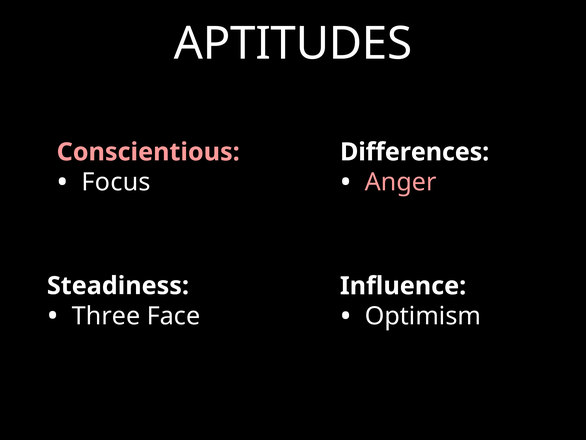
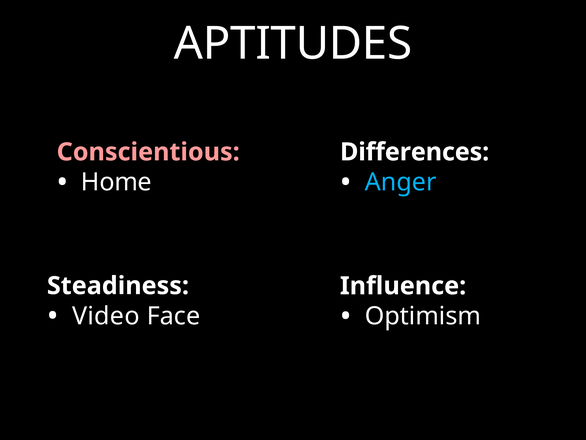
Focus: Focus -> Home (116, 182)
Anger colour: pink -> light blue (401, 182)
Three: Three -> Video (106, 316)
